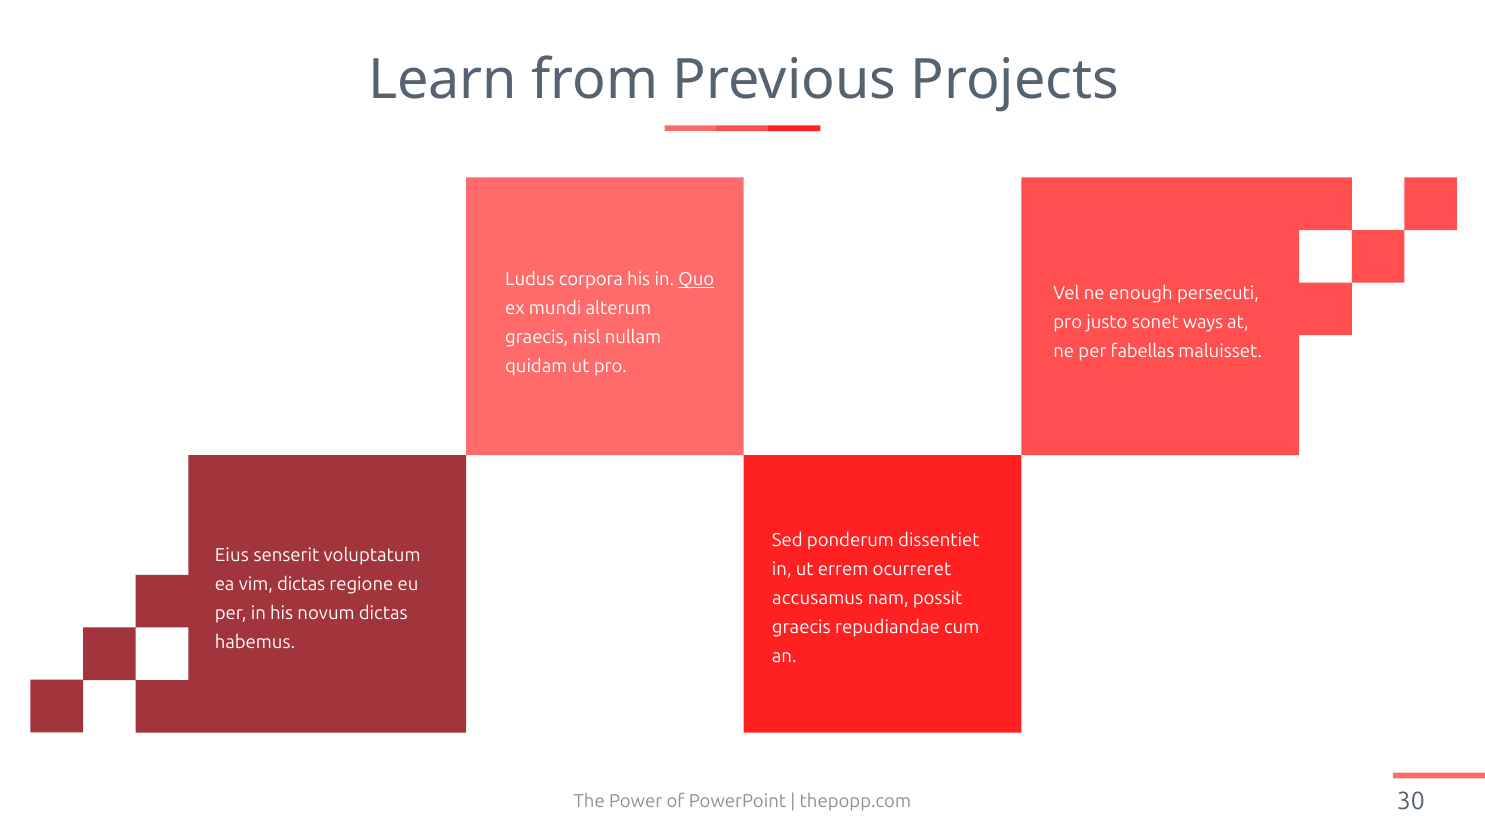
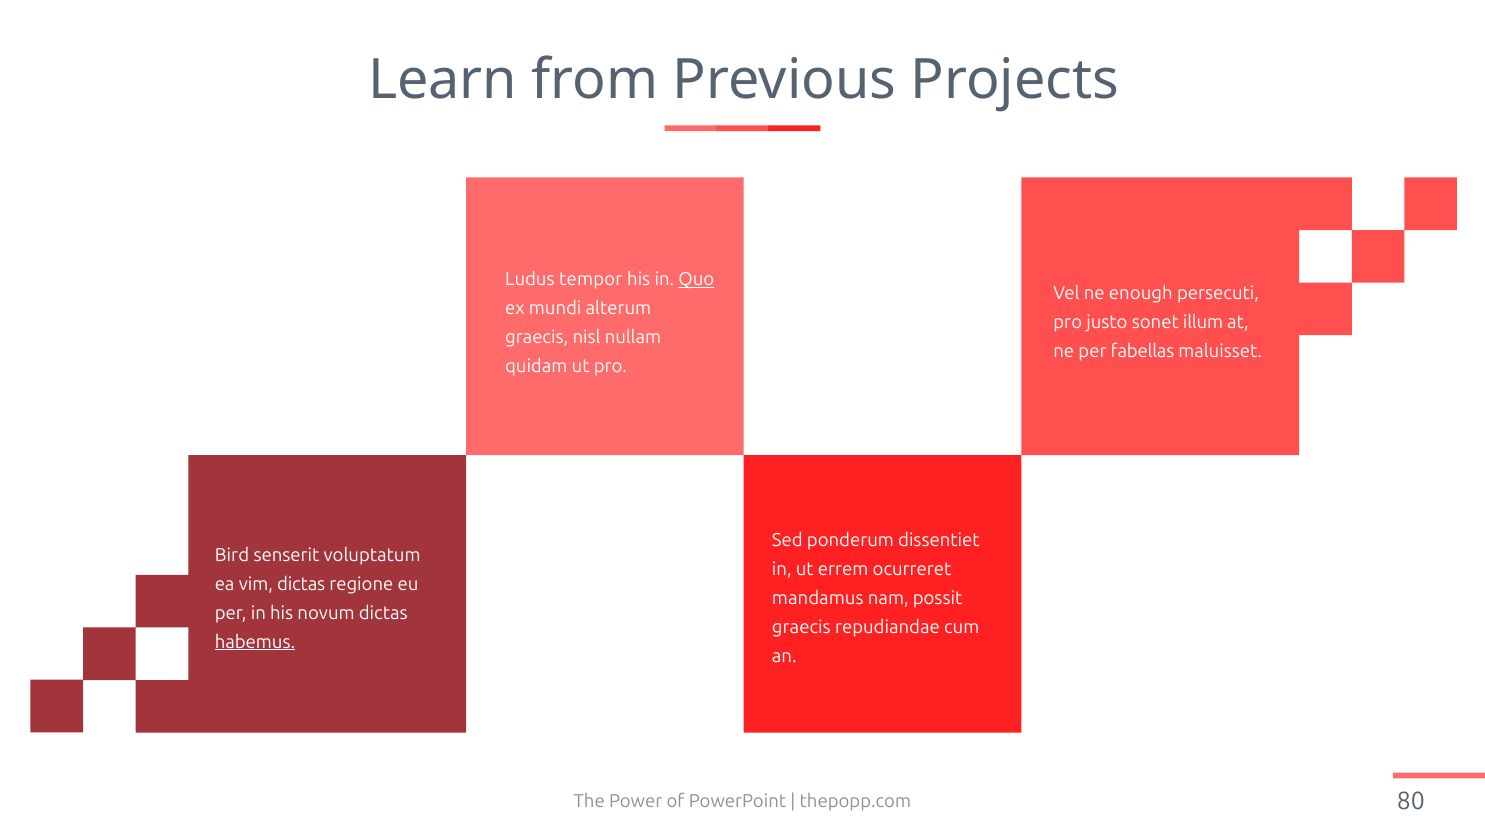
corpora: corpora -> tempor (591, 279)
ways: ways -> illum (1203, 323)
Eius: Eius -> Bird (232, 555)
accusamus: accusamus -> mandamus (818, 599)
habemus underline: none -> present (255, 642)
30: 30 -> 80 (1411, 801)
